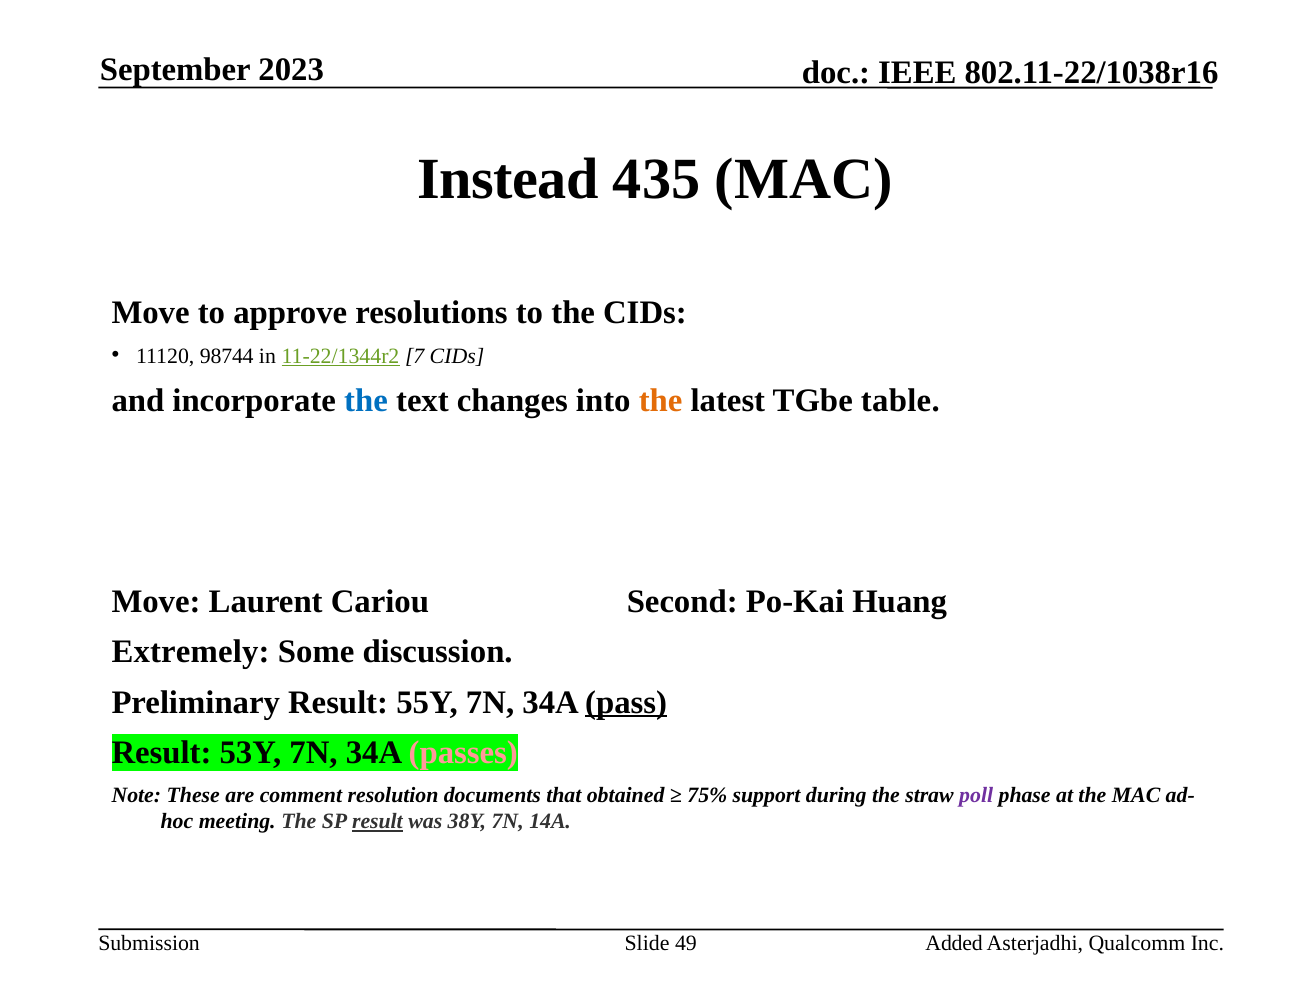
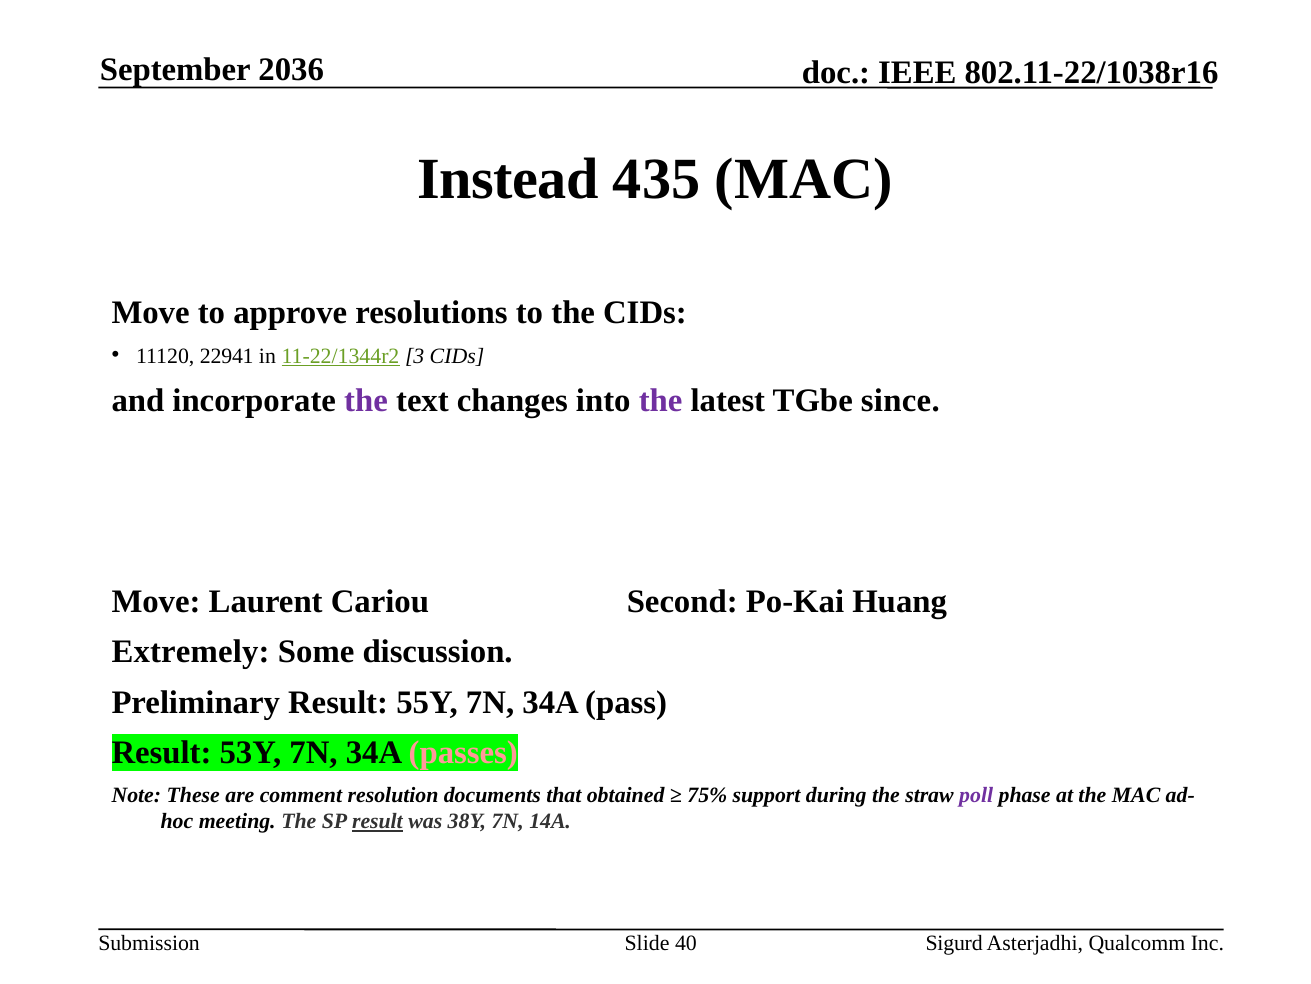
2023: 2023 -> 2036 (291, 69)
98744: 98744 -> 22941 (227, 356)
7: 7 -> 3 (415, 356)
the colour: blue -> purple (366, 400)
the colour: orange -> purple (661, 400)
table: table -> since (900, 400)
pass underline: present -> none (626, 702)
49: 49 -> 40 (686, 943)
Added: Added -> Sigurd (954, 943)
